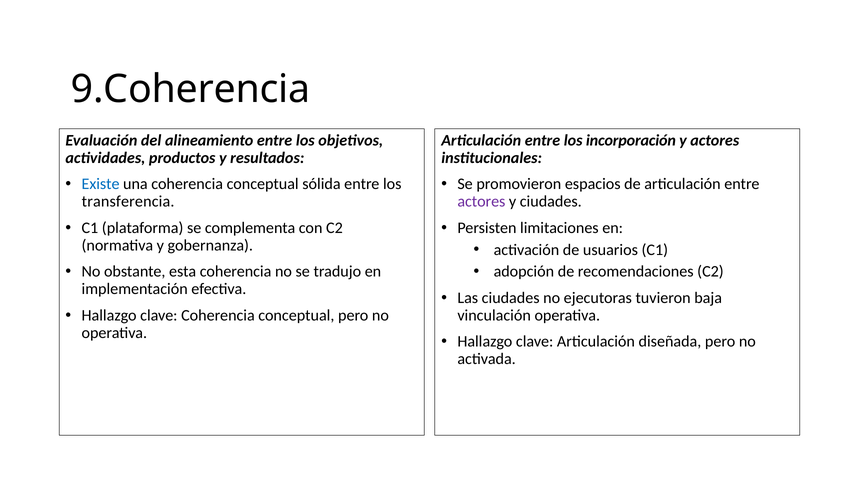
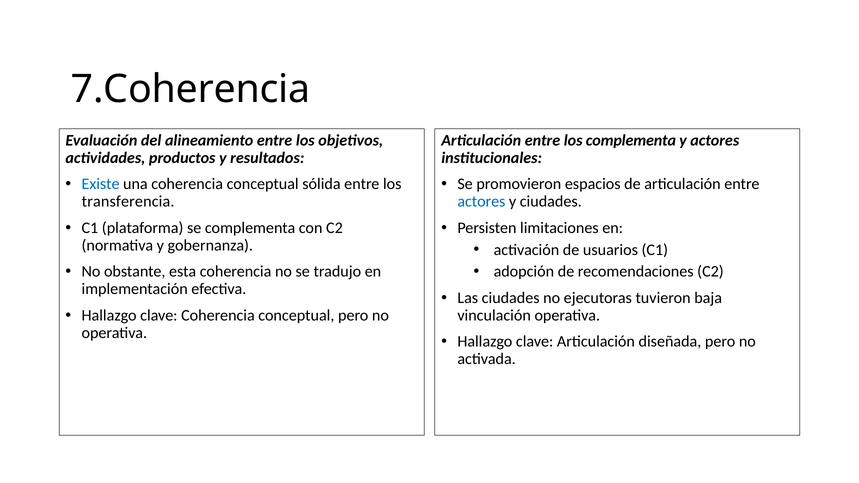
9.Coherencia: 9.Coherencia -> 7.Coherencia (191, 89)
los incorporación: incorporación -> complementa (631, 140)
actores colour: purple -> blue (481, 202)
